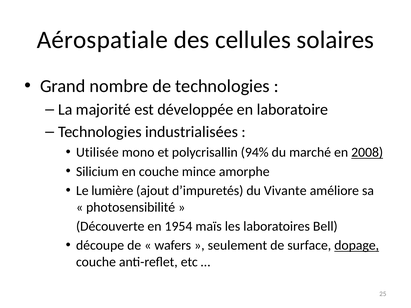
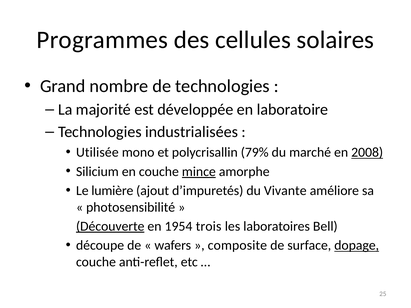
Aérospatiale: Aérospatiale -> Programmes (102, 40)
94%: 94% -> 79% (255, 153)
mince underline: none -> present (199, 172)
Découverte underline: none -> present (110, 226)
maïs: maïs -> trois (209, 226)
seulement: seulement -> composite (237, 246)
